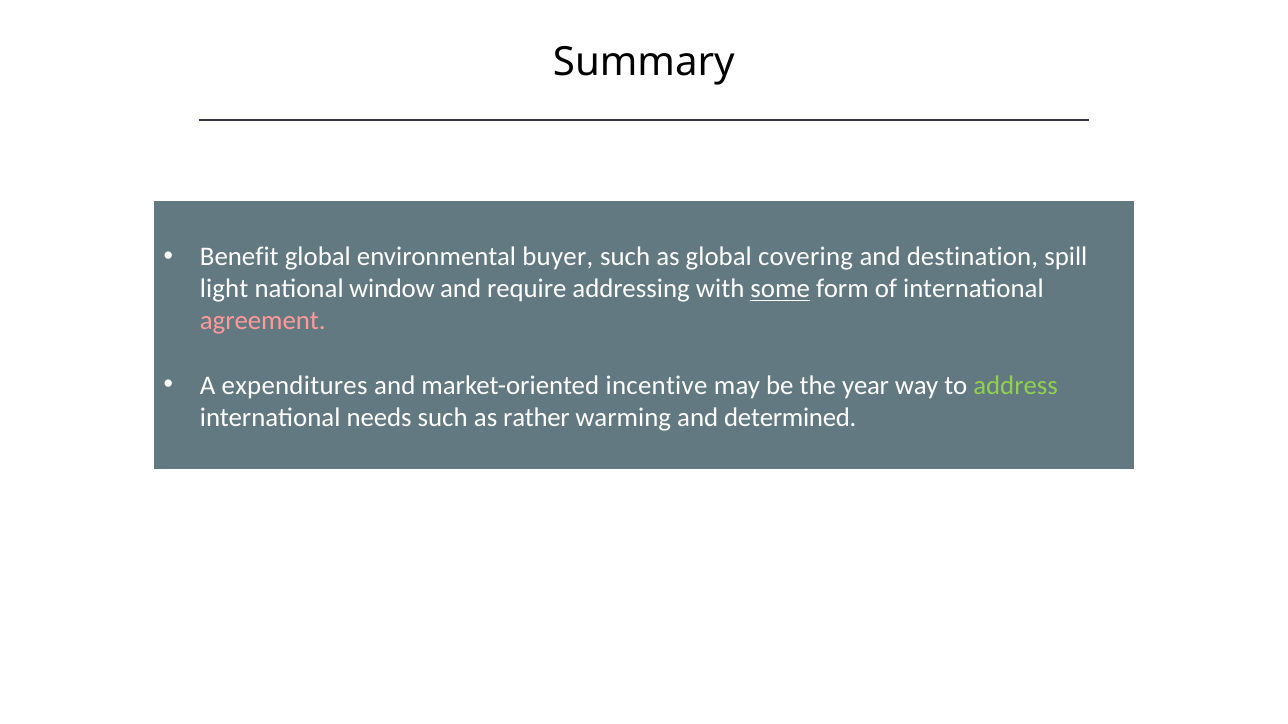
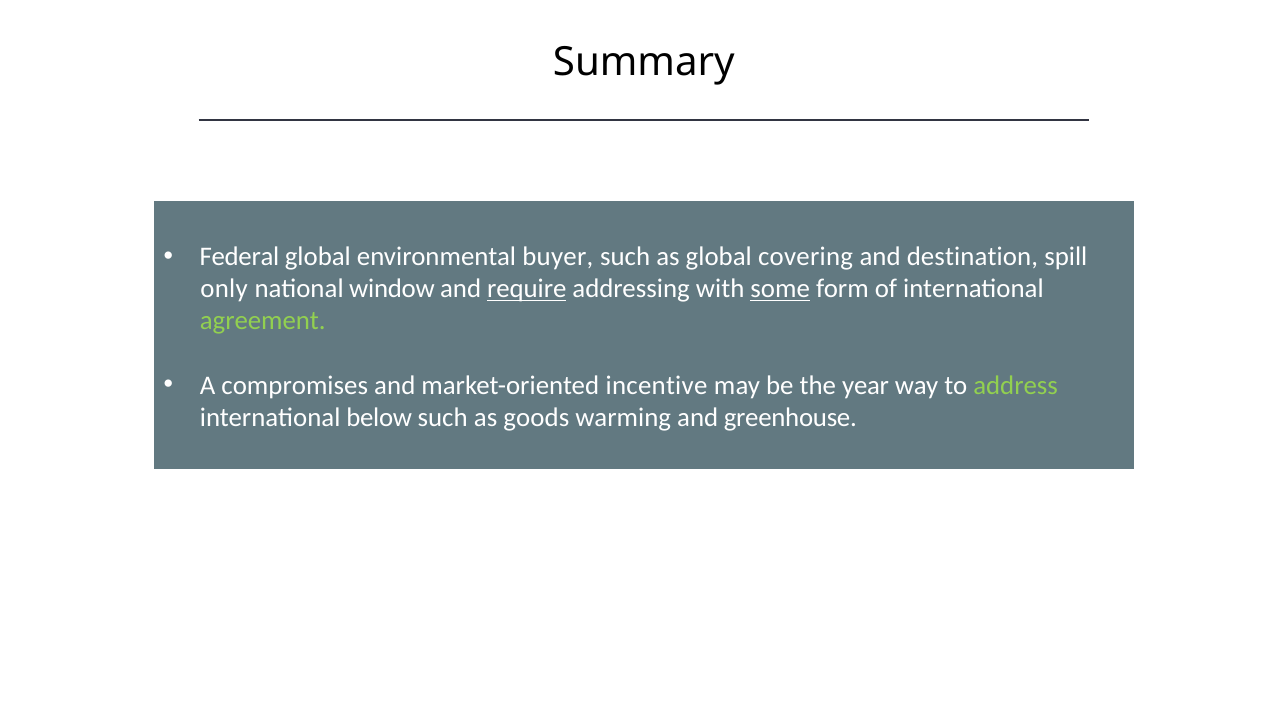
Benefit: Benefit -> Federal (239, 257)
light: light -> only (224, 289)
require underline: none -> present (527, 289)
agreement colour: pink -> light green (263, 321)
expenditures: expenditures -> compromises (295, 386)
needs: needs -> below (379, 418)
rather: rather -> goods (536, 418)
determined: determined -> greenhouse (790, 418)
